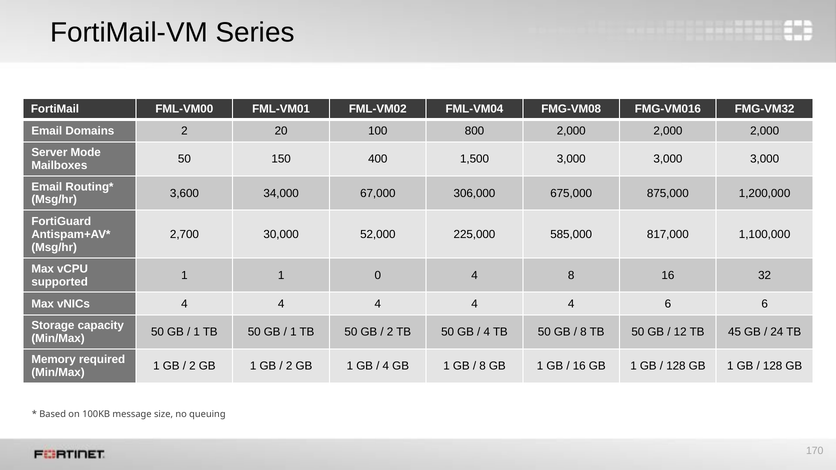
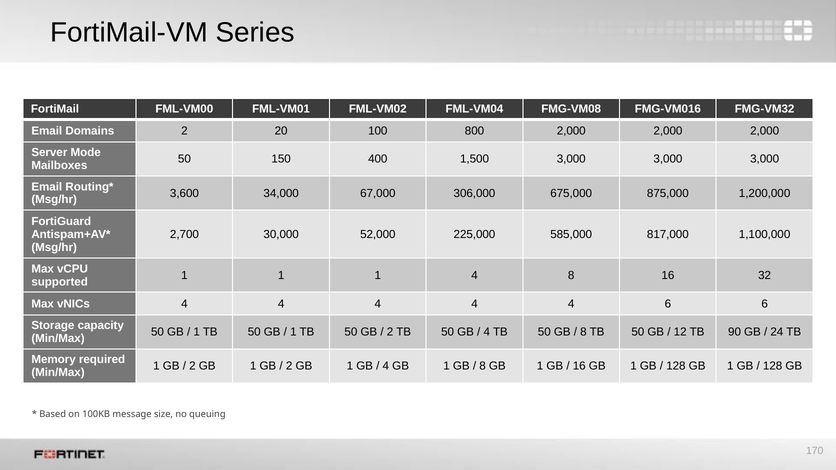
1 1 0: 0 -> 1 (378, 275)
45: 45 -> 90 (735, 332)
